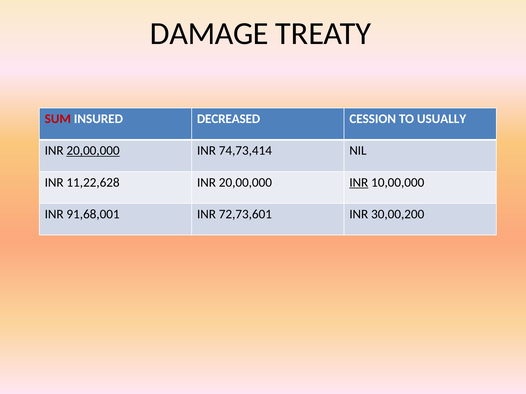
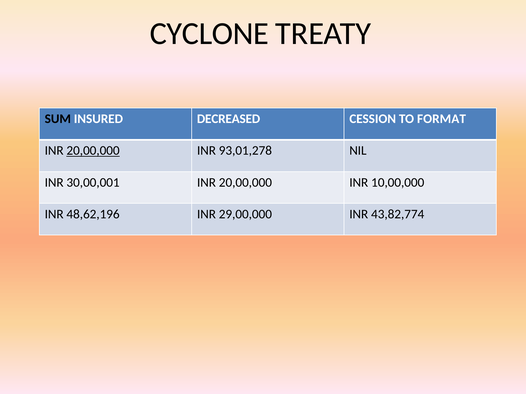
DAMAGE: DAMAGE -> CYCLONE (209, 34)
SUM colour: red -> black (58, 119)
USUALLY: USUALLY -> FORMAT (441, 119)
74,73,414: 74,73,414 -> 93,01,278 (245, 151)
11,22,628: 11,22,628 -> 30,00,001 (93, 183)
INR underline: present -> none (359, 183)
91,68,001: 91,68,001 -> 48,62,196 (93, 214)
72,73,601: 72,73,601 -> 29,00,000 (245, 214)
30,00,200: 30,00,200 -> 43,82,774 (398, 214)
